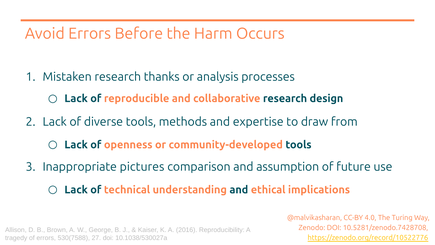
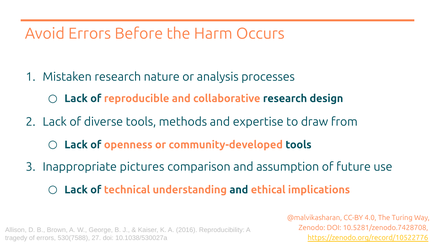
thanks: thanks -> nature (162, 77)
